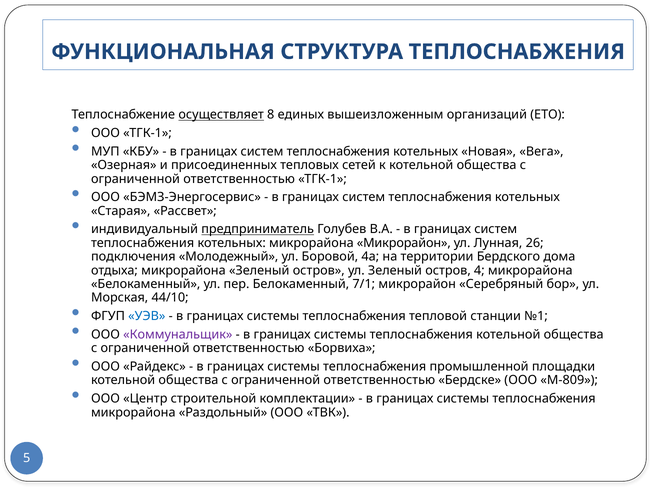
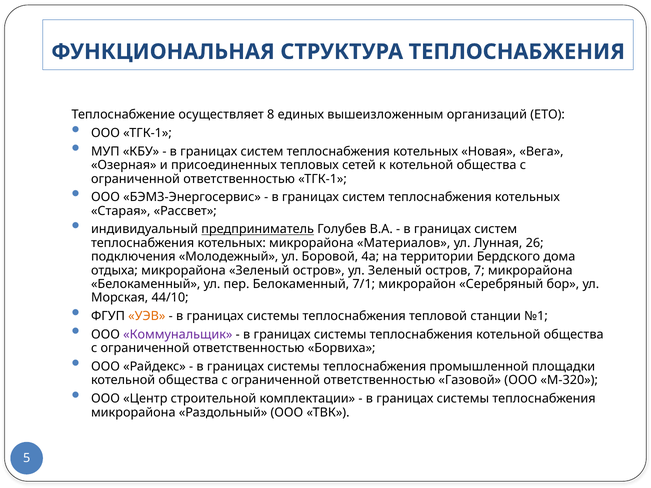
осуществляет underline: present -> none (221, 115)
микрорайона Микрорайон: Микрорайон -> Материалов (404, 243)
4: 4 -> 7 (479, 270)
УЭВ colour: blue -> orange (147, 316)
Бердске: Бердске -> Газовой (470, 380)
М-809: М-809 -> М-320 (569, 380)
